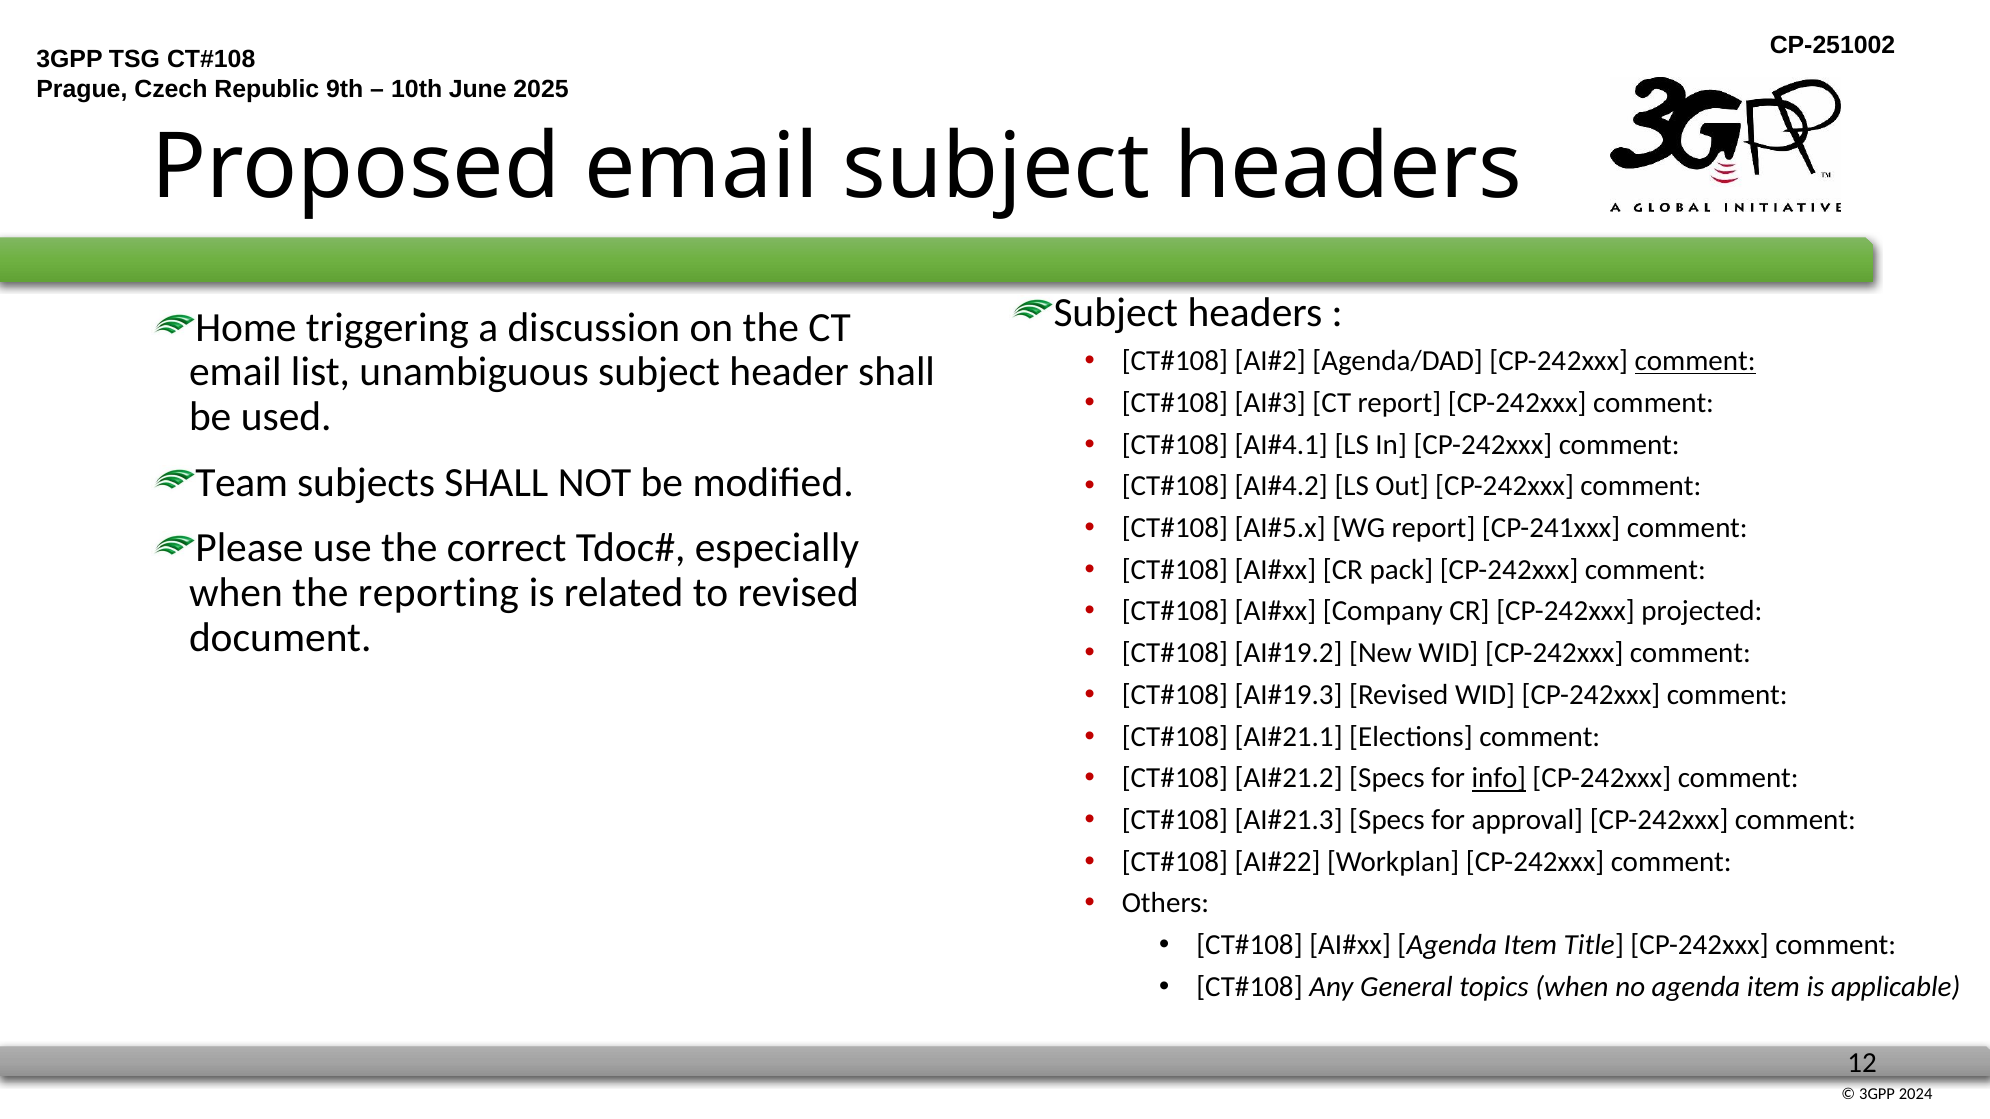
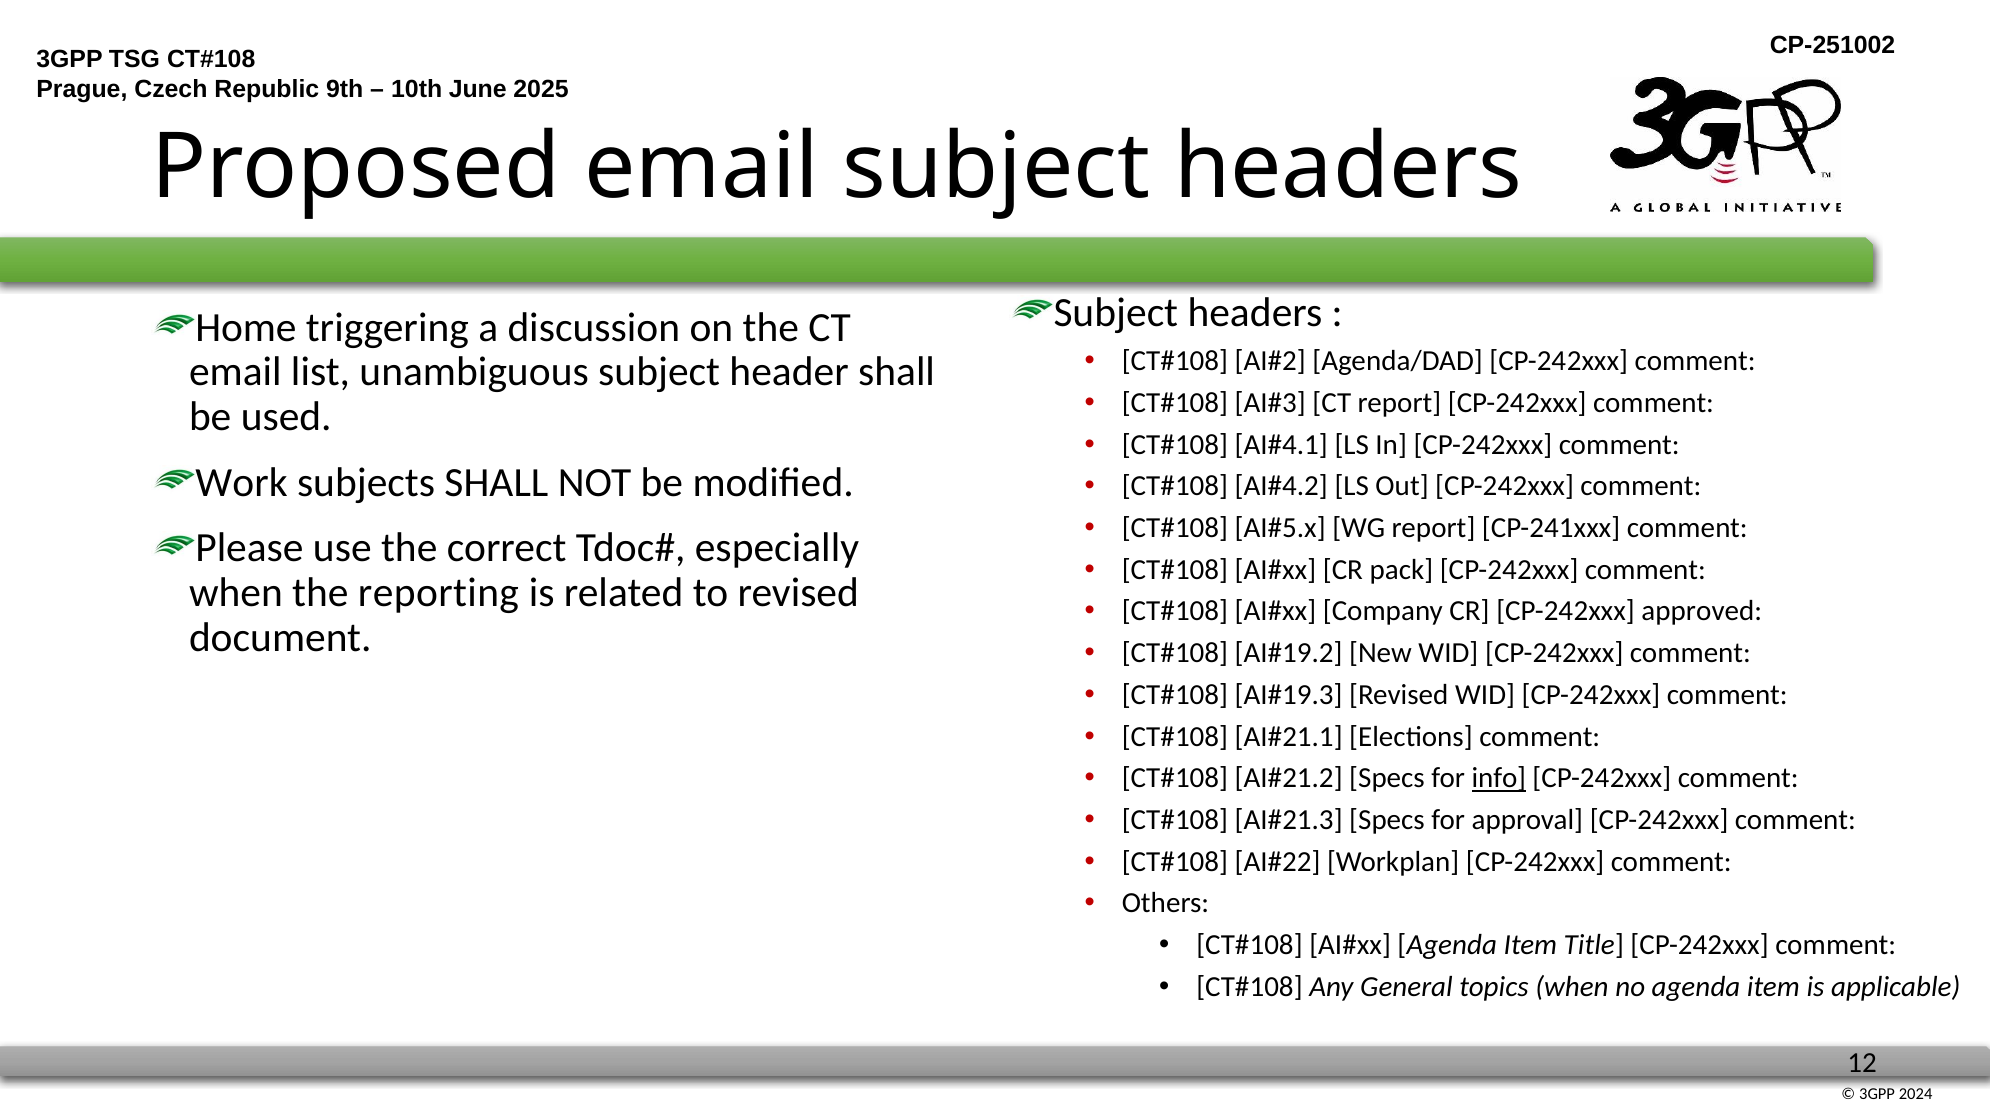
comment underline: present -> none (1695, 361)
Team: Team -> Work (241, 483)
projected: projected -> approved (1702, 612)
